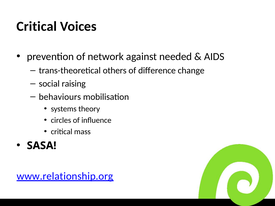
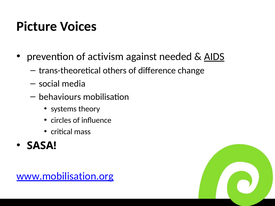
Critical: Critical -> Picture (37, 26)
network: network -> activism (106, 57)
AIDS underline: none -> present (214, 57)
raising: raising -> media (74, 84)
www.relationship.org: www.relationship.org -> www.mobilisation.org (65, 176)
